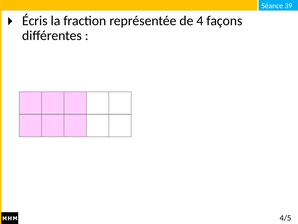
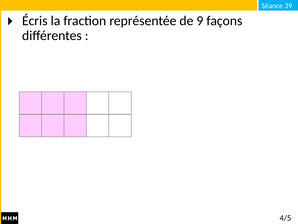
4: 4 -> 9 (200, 21)
